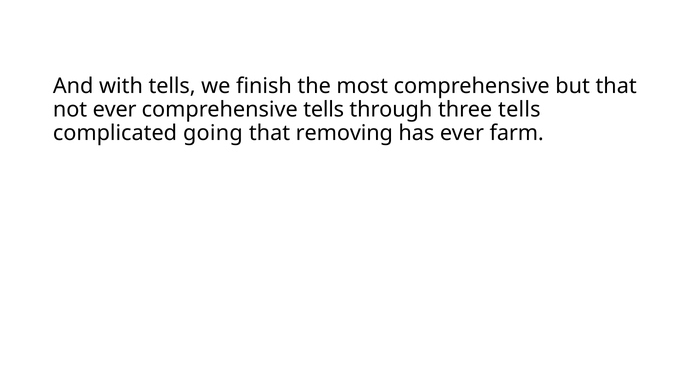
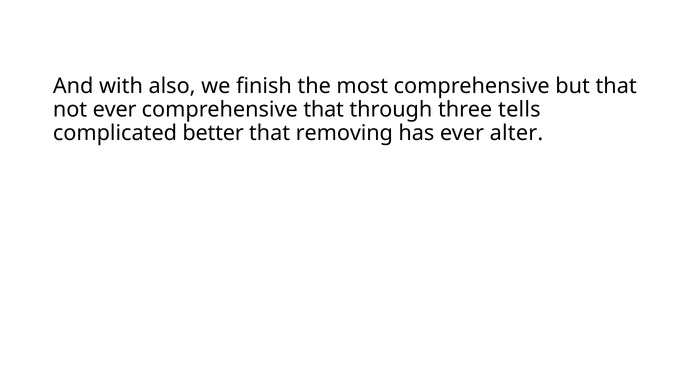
with tells: tells -> also (172, 86)
comprehensive tells: tells -> that (324, 110)
going: going -> better (213, 133)
farm: farm -> alter (516, 133)
